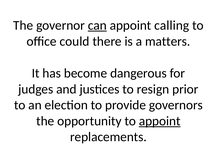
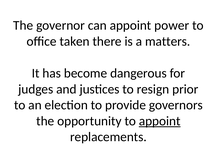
can underline: present -> none (97, 25)
calling: calling -> power (172, 25)
could: could -> taken (75, 41)
